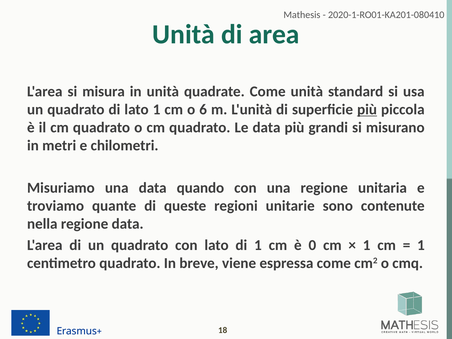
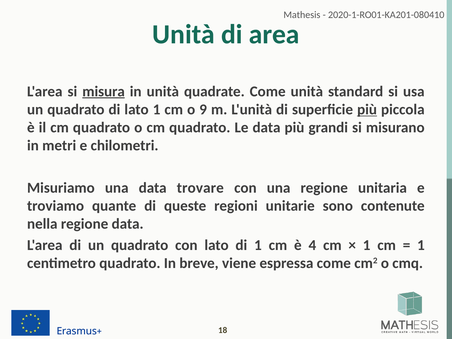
misura underline: none -> present (104, 91)
6: 6 -> 9 (203, 110)
quando: quando -> trovare (200, 188)
0: 0 -> 4 (312, 245)
